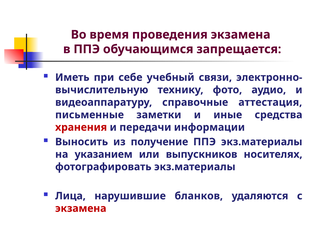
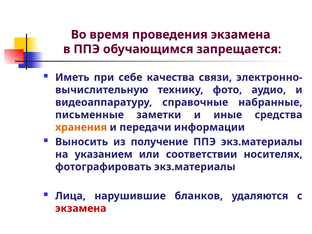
учебный: учебный -> качества (171, 77)
аттестация: аттестация -> набранные (270, 102)
хранения colour: red -> orange (81, 127)
выпускников: выпускников -> соответствии (202, 154)
